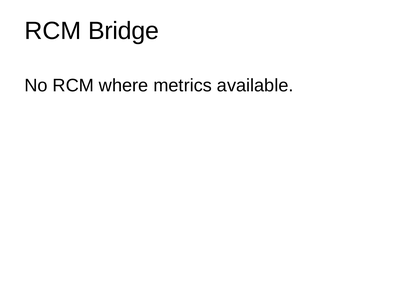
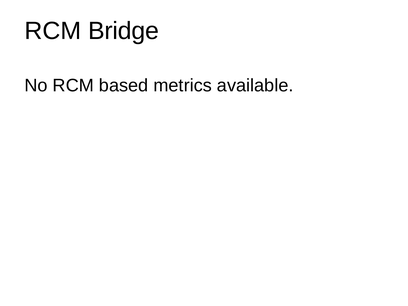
where: where -> based (124, 86)
